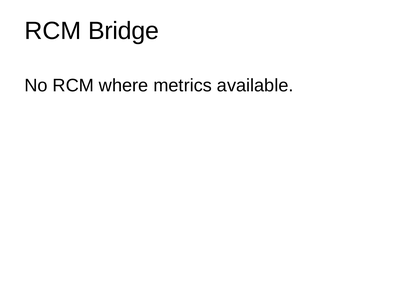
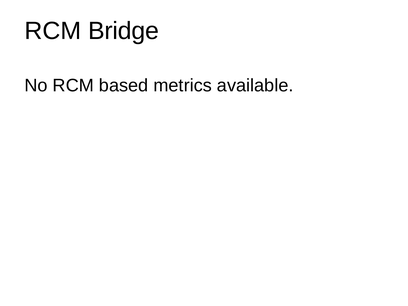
where: where -> based (124, 86)
